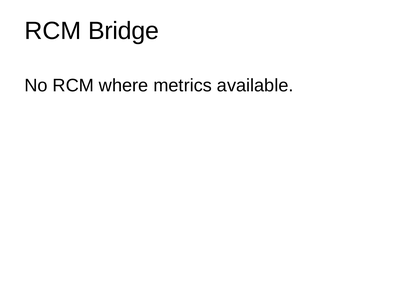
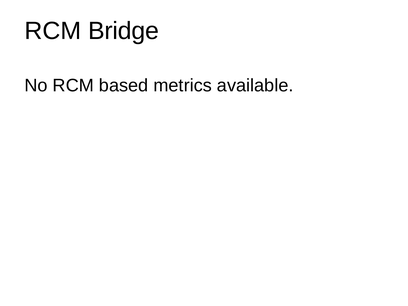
where: where -> based (124, 86)
